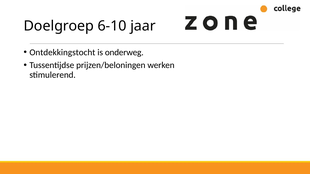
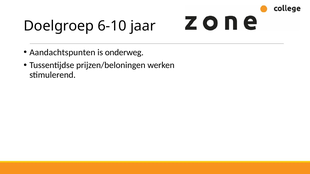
Ontdekkingstocht: Ontdekkingstocht -> Aandachtspunten (62, 52)
